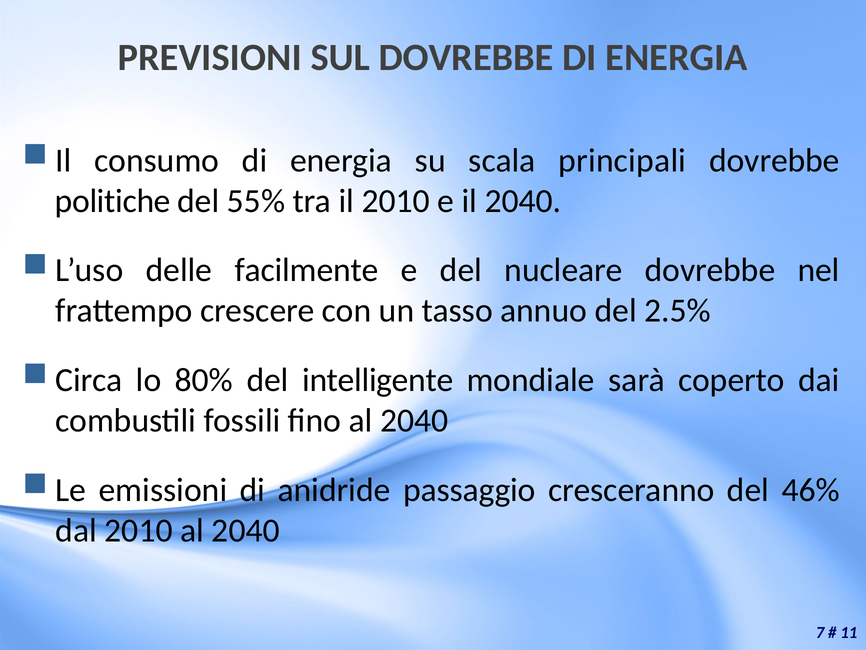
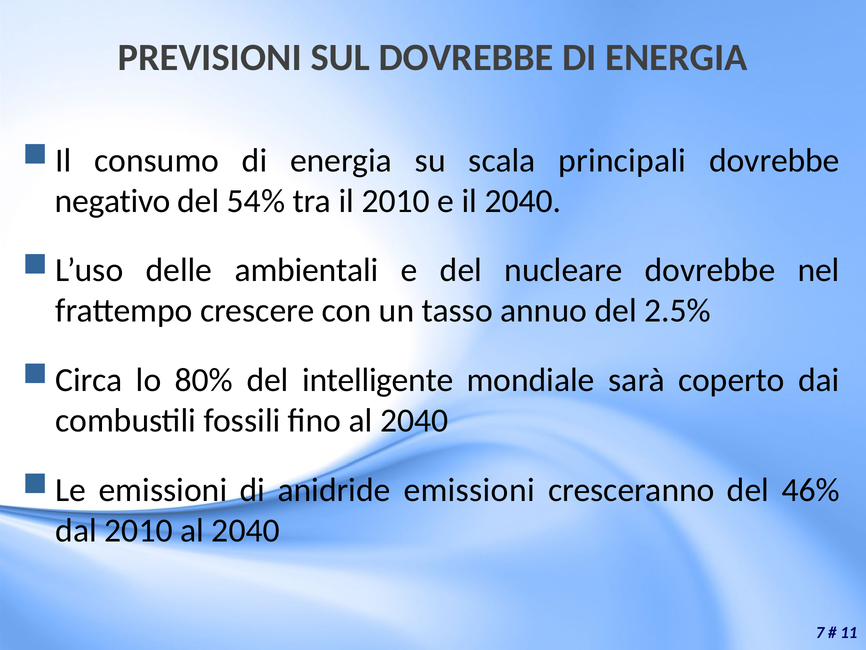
politiche: politiche -> negativo (113, 201)
55%: 55% -> 54% (256, 201)
facilmente: facilmente -> ambientali (307, 270)
anidride passaggio: passaggio -> emissioni (469, 490)
